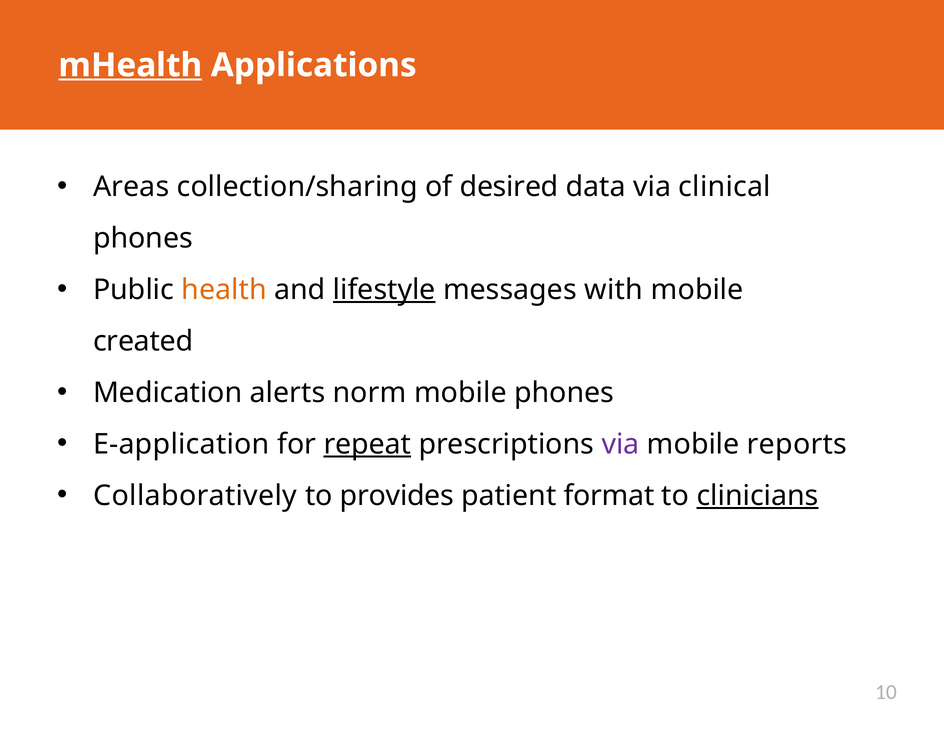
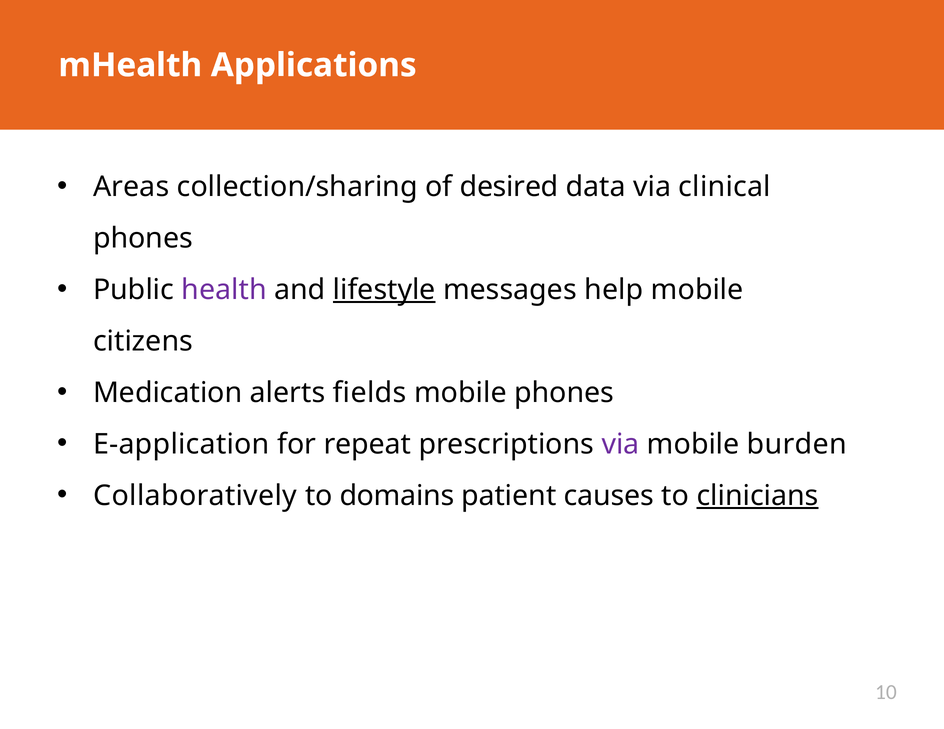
mHealth underline: present -> none (130, 65)
health colour: orange -> purple (224, 290)
with: with -> help (614, 290)
created: created -> citizens (143, 341)
norm: norm -> fields (370, 393)
repeat underline: present -> none (367, 444)
reports: reports -> burden (797, 444)
provides: provides -> domains (397, 496)
format: format -> causes (609, 496)
